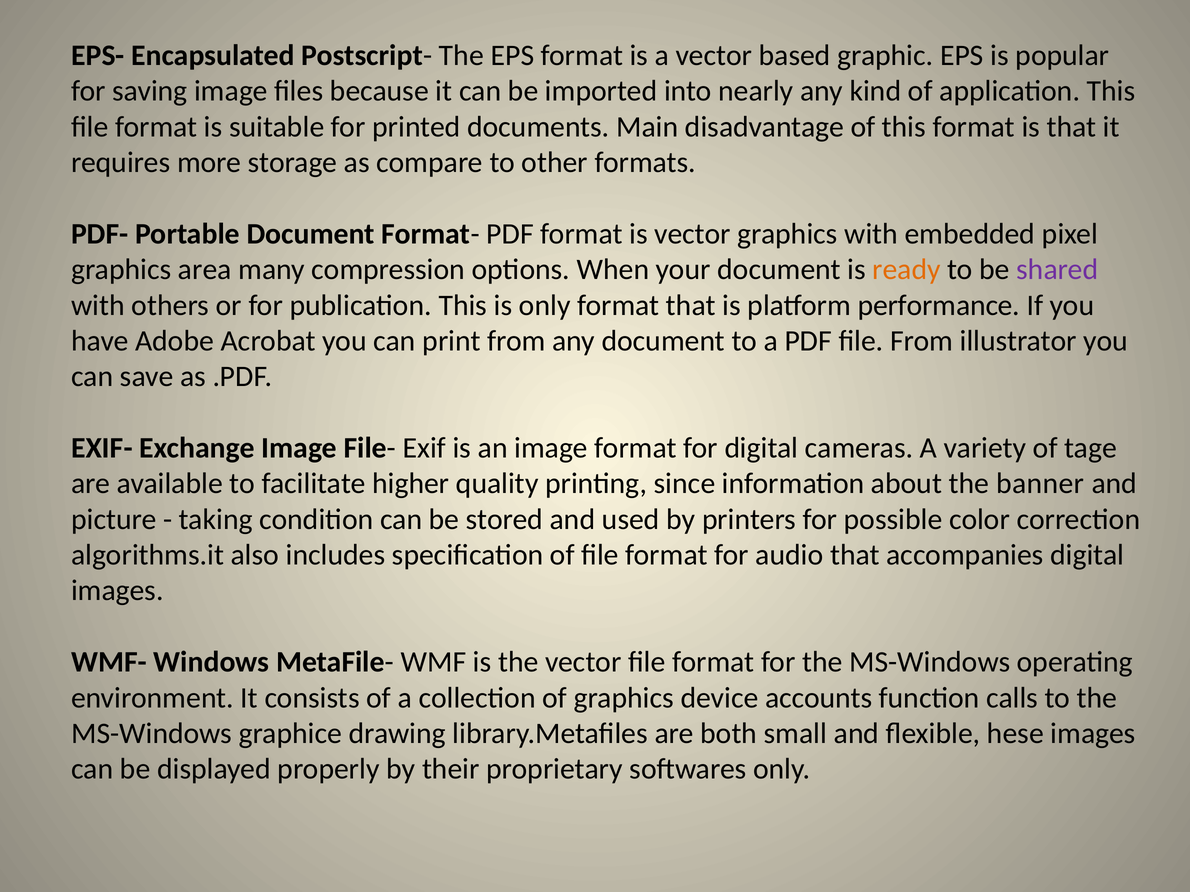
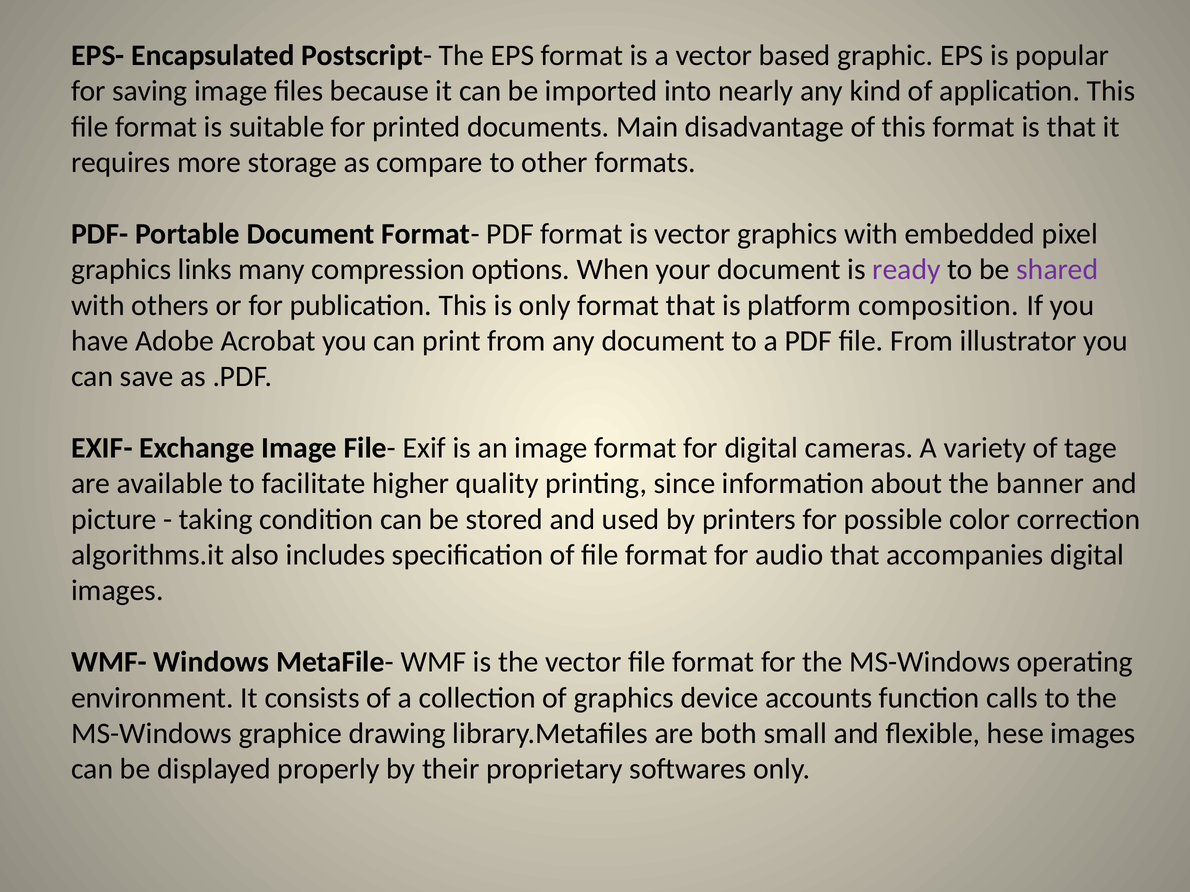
area: area -> links (205, 270)
ready colour: orange -> purple (907, 270)
performance: performance -> composition (939, 305)
